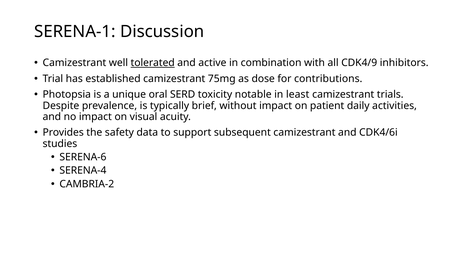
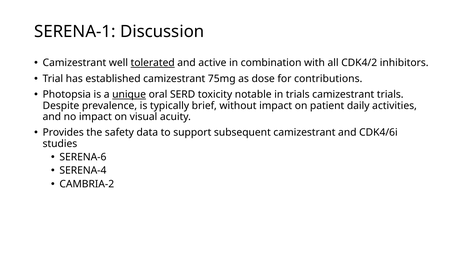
CDK4/9: CDK4/9 -> CDK4/2 (359, 63)
unique underline: none -> present (129, 94)
in least: least -> trials (298, 94)
